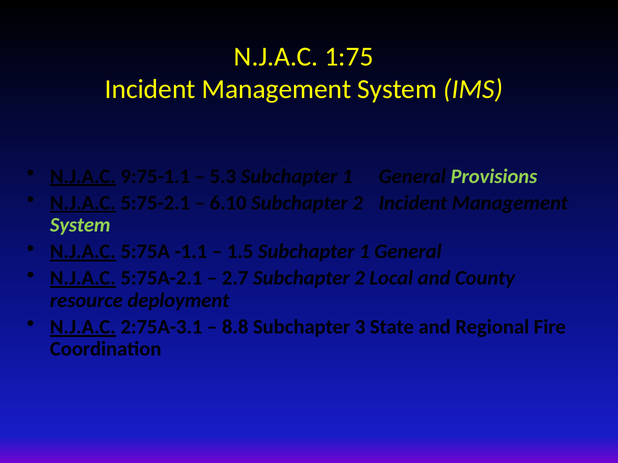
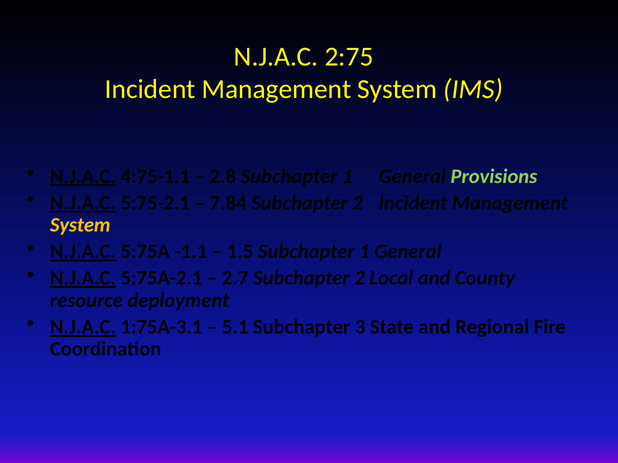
1:75: 1:75 -> 2:75 (349, 57)
9:75-1.1: 9:75-1.1 -> 4:75-1.1 (155, 177)
5.3: 5.3 -> 2.8 (223, 177)
6.10: 6.10 -> 7.84 (228, 203)
System colour: light green -> yellow (80, 225)
2:75A-3.1: 2:75A-3.1 -> 1:75A-3.1 (161, 327)
8.8: 8.8 -> 5.1 (235, 327)
